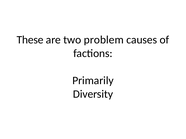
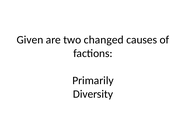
These: These -> Given (30, 40)
problem: problem -> changed (104, 40)
